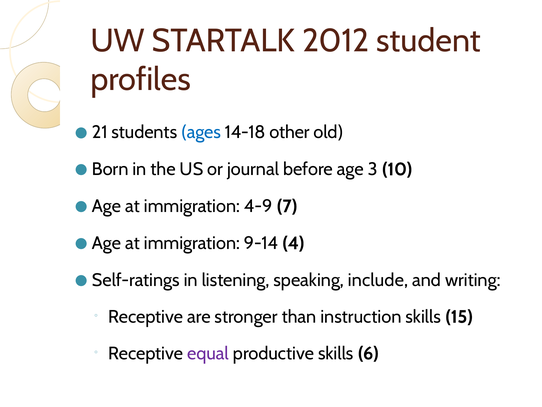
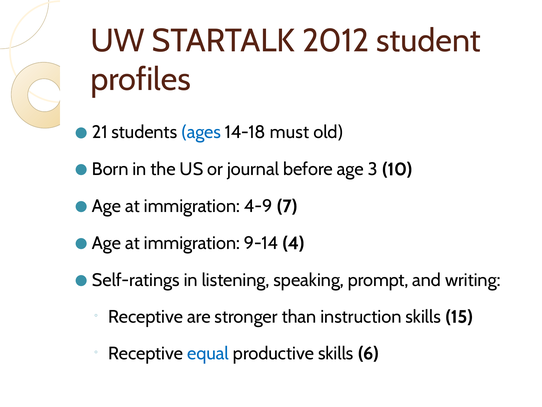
other: other -> must (289, 132)
include: include -> prompt (378, 280)
equal colour: purple -> blue (208, 353)
